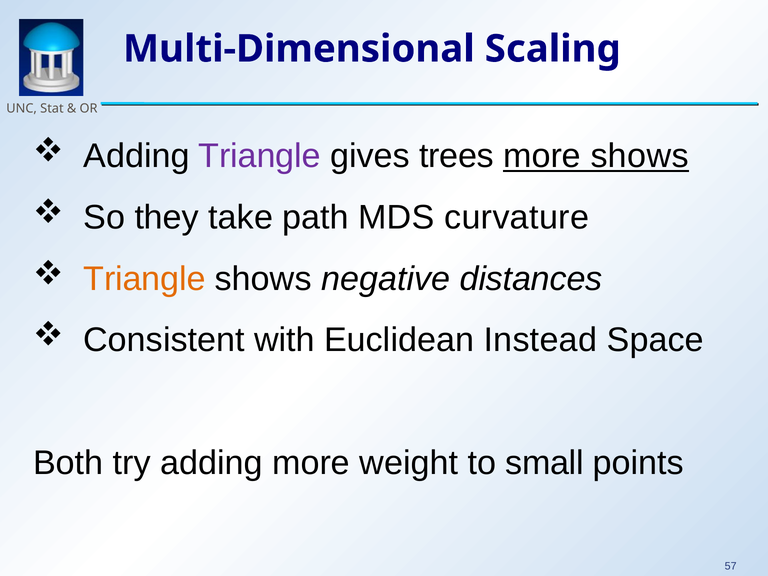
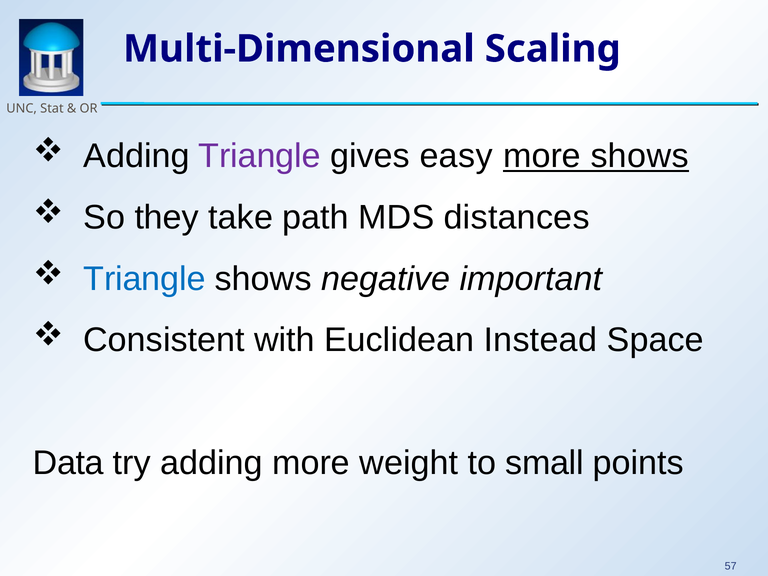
trees: trees -> easy (456, 156)
curvature: curvature -> distances (517, 217)
Triangle colour: orange -> blue (144, 279)
distances: distances -> important (531, 279)
Both: Both -> Data (68, 463)
